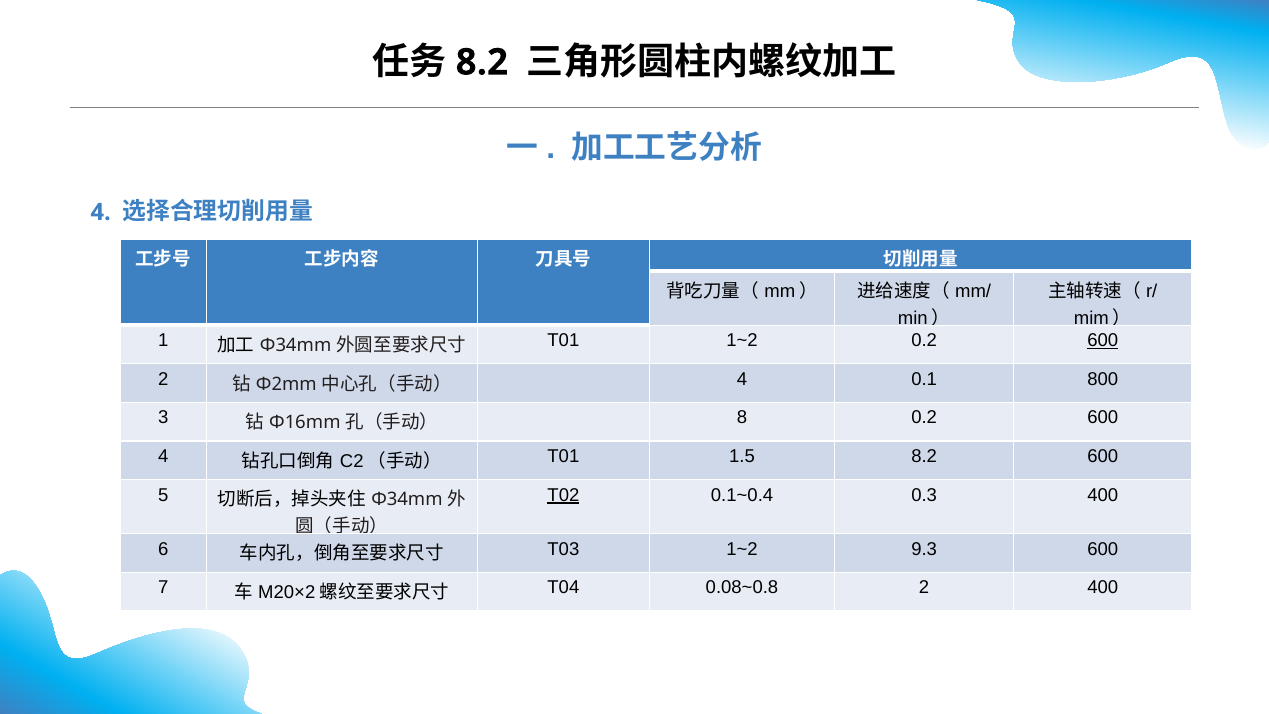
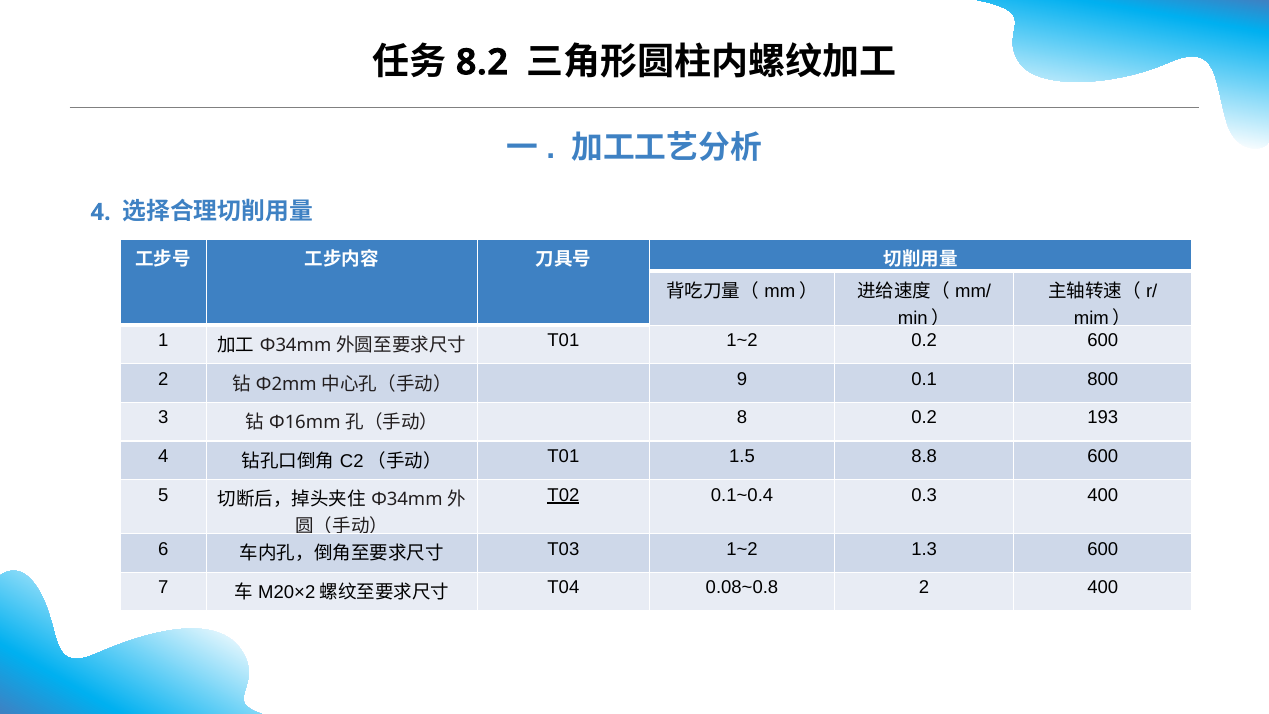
600 underline: present -> none (1103, 341)
4: 4 -> 9 (742, 379)
8 0.2 600: 600 -> 193 (1103, 418)
1.5 8.2: 8.2 -> 8.8 (924, 456)
9.3: 9.3 -> 1.3 (924, 549)
